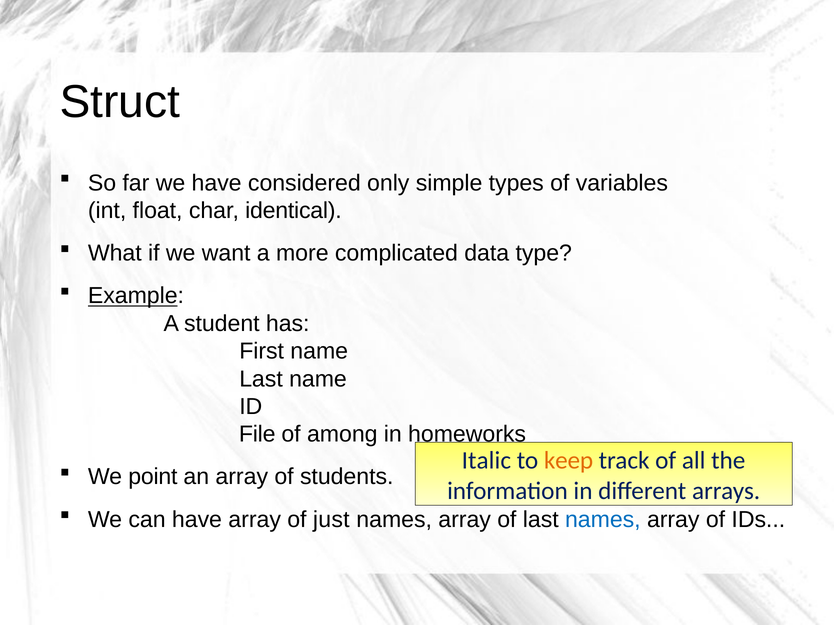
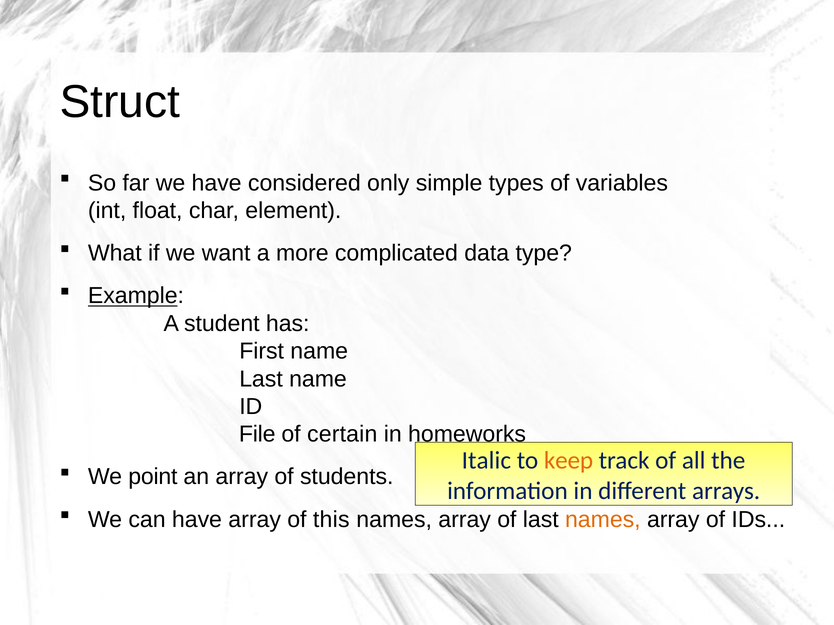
identical: identical -> element (293, 211)
among: among -> certain (342, 435)
just: just -> this (331, 520)
names colour: blue -> orange (603, 520)
